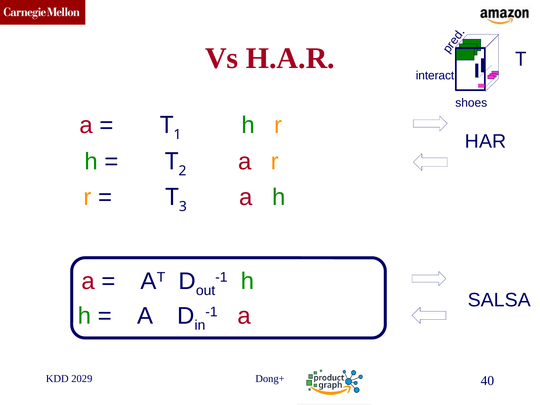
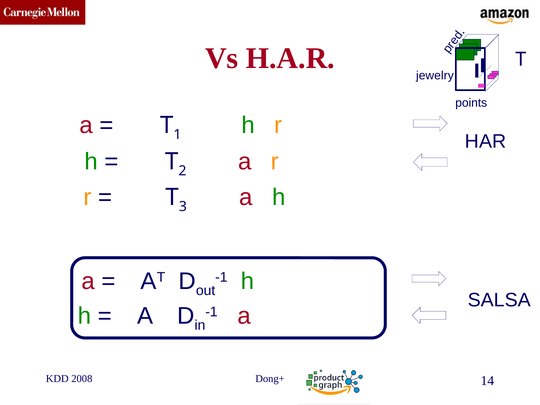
interact: interact -> jewelry (435, 76)
shoes: shoes -> points (471, 103)
2029: 2029 -> 2008 (82, 379)
40: 40 -> 14 (487, 381)
